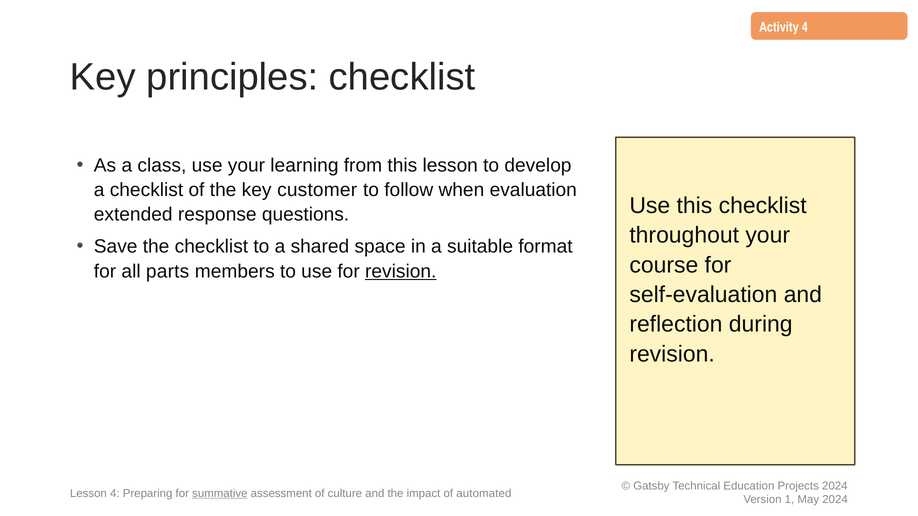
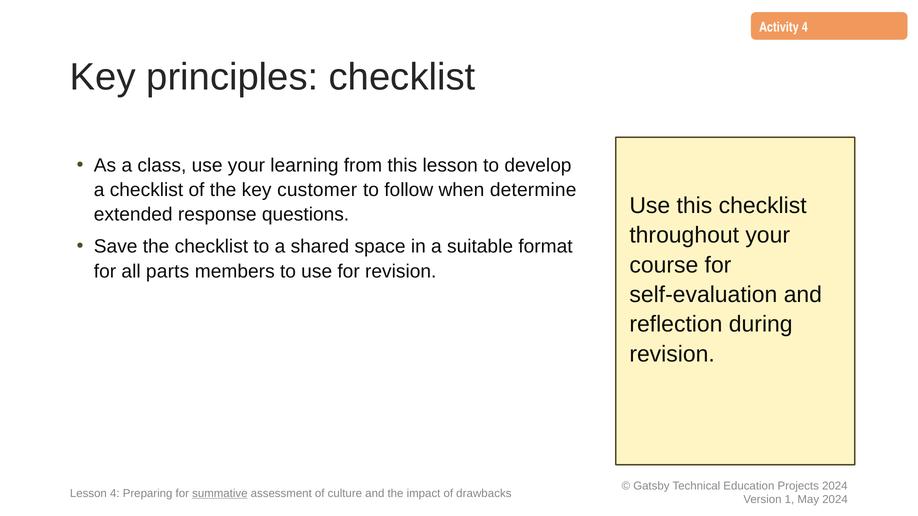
evaluation: evaluation -> determine (533, 190)
revision underline: present -> none (401, 271)
automated: automated -> drawbacks (484, 494)
